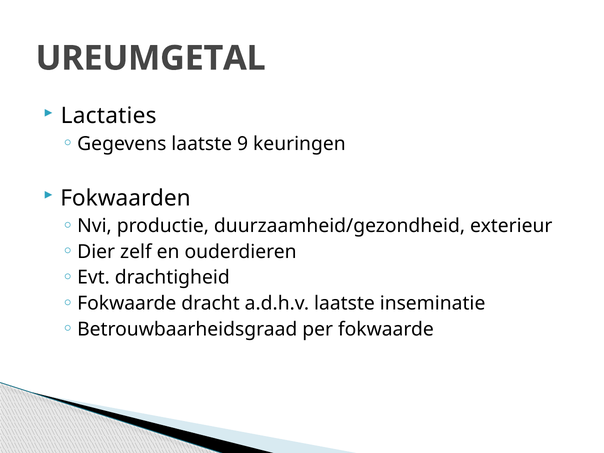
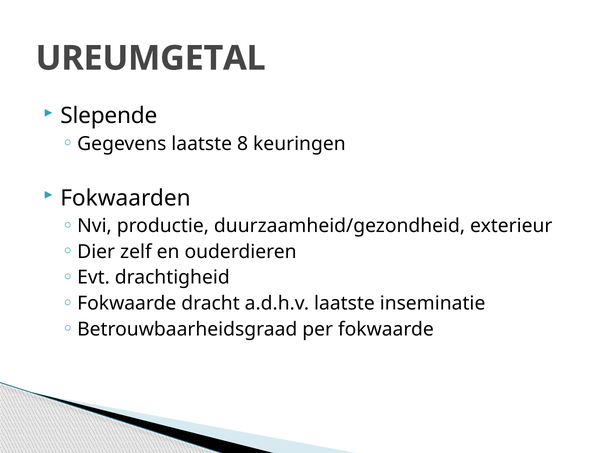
Lactaties: Lactaties -> Slepende (109, 116)
9: 9 -> 8 (243, 144)
